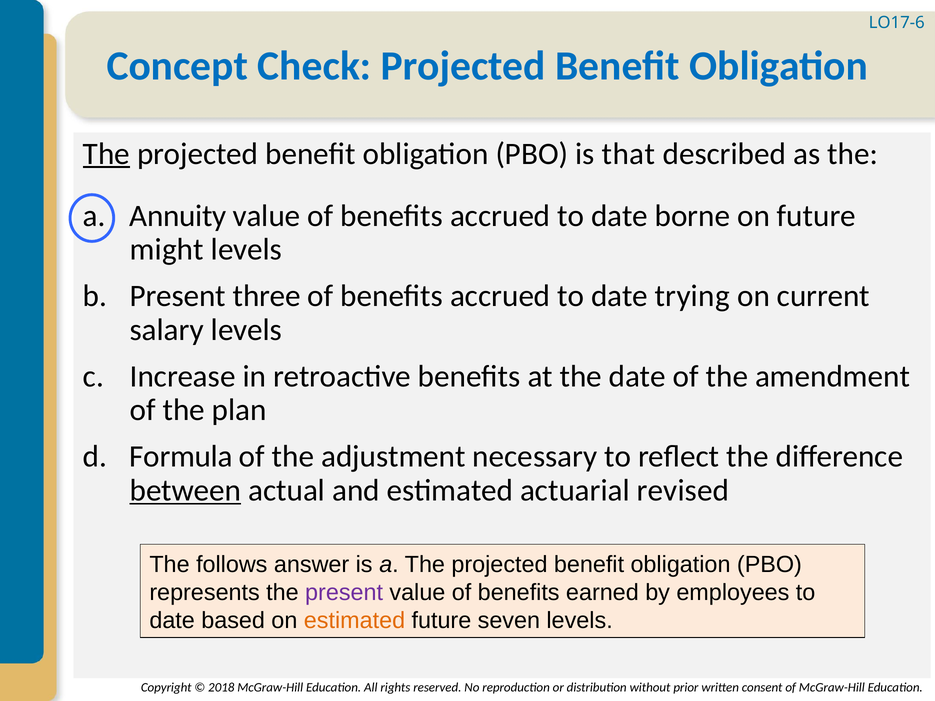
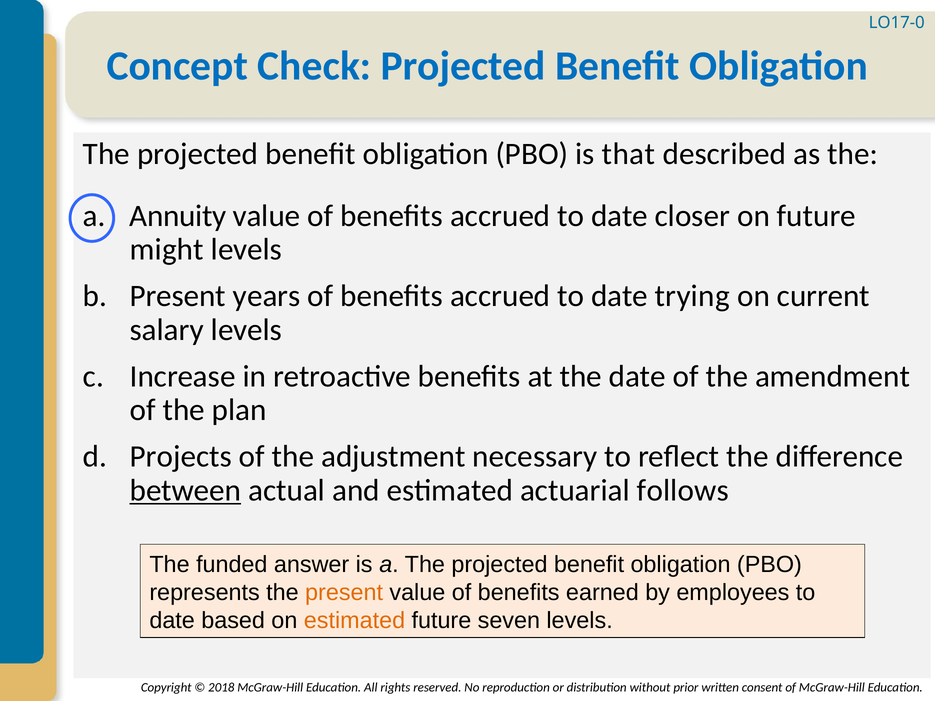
LO17-6: LO17-6 -> LO17-0 (897, 23)
The underline: present -> none (106, 154)
borne: borne -> closer (692, 216)
three: three -> years (267, 296)
Formula: Formula -> Projects (181, 457)
revised: revised -> follows (683, 490)
follows: follows -> funded (232, 565)
present colour: purple -> orange (344, 593)
